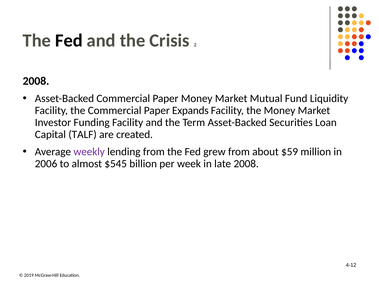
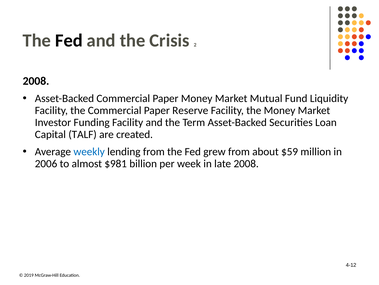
Expands: Expands -> Reserve (190, 110)
weekly colour: purple -> blue (89, 151)
$545: $545 -> $981 (116, 163)
